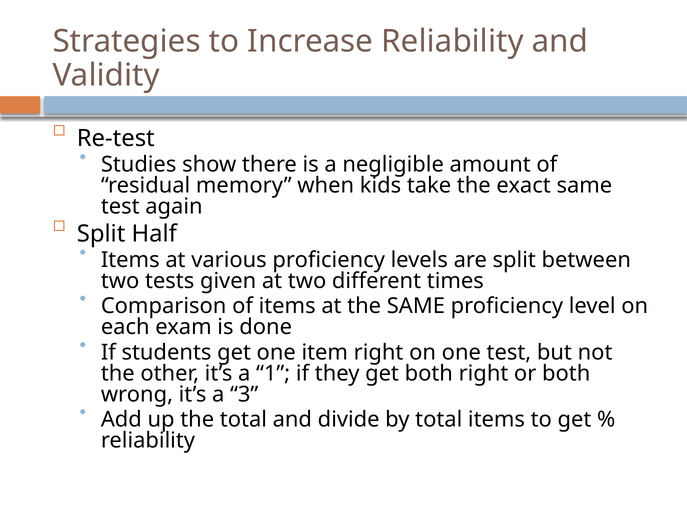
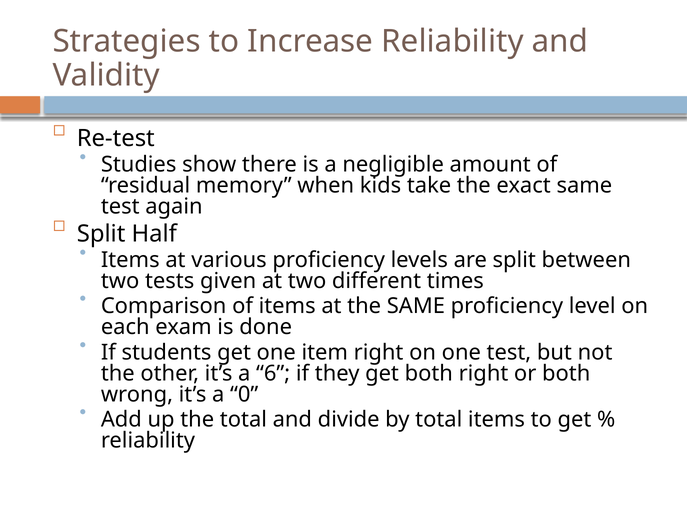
1: 1 -> 6 (273, 374)
3: 3 -> 0 (244, 395)
